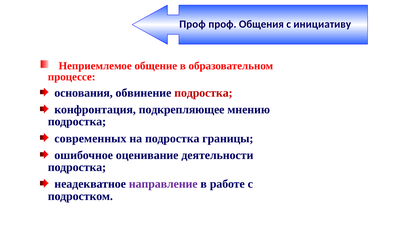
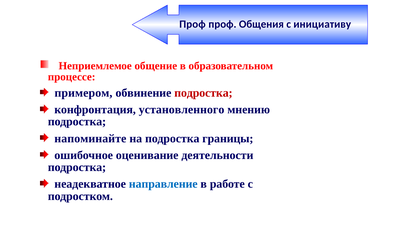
основания: основания -> примером (83, 93)
подкрепляющее: подкрепляющее -> установленного (182, 110)
современных: современных -> напоминайте (90, 138)
направление colour: purple -> blue (163, 184)
